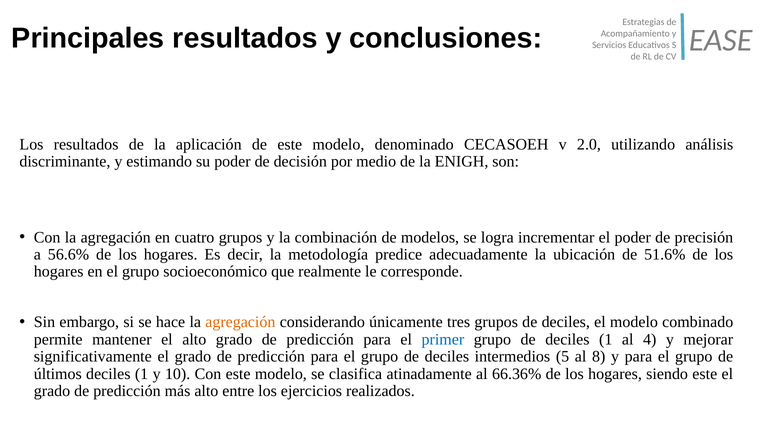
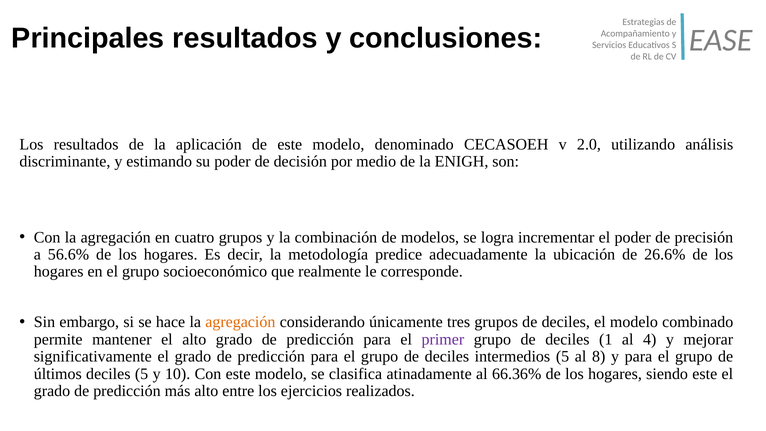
51.6%: 51.6% -> 26.6% (665, 254)
primer colour: blue -> purple (443, 339)
últimos deciles 1: 1 -> 5 (142, 374)
